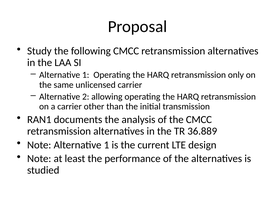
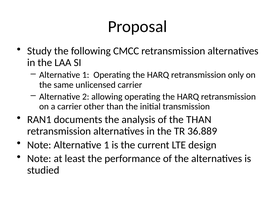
the CMCC: CMCC -> THAN (199, 120)
